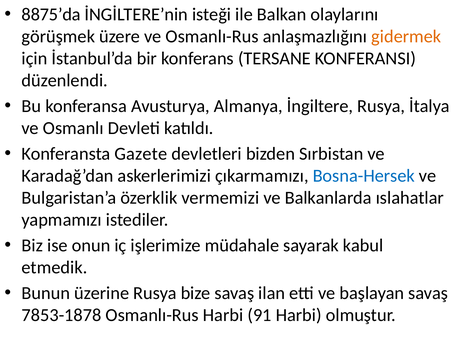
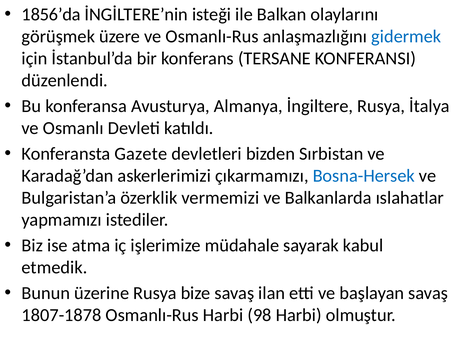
8875’da: 8875’da -> 1856’da (51, 15)
gidermek colour: orange -> blue (406, 37)
onun: onun -> atma (91, 246)
7853-1878: 7853-1878 -> 1807-1878 (62, 315)
91: 91 -> 98 (259, 315)
